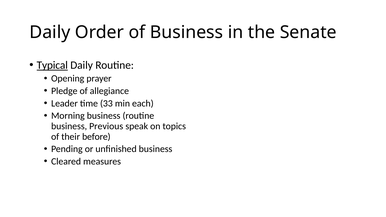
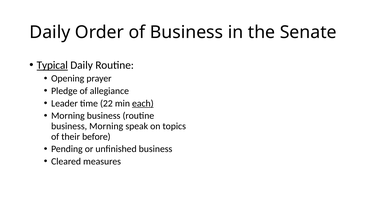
33: 33 -> 22 (106, 103)
each underline: none -> present (143, 103)
business Previous: Previous -> Morning (106, 126)
